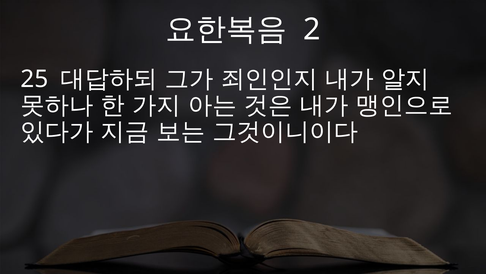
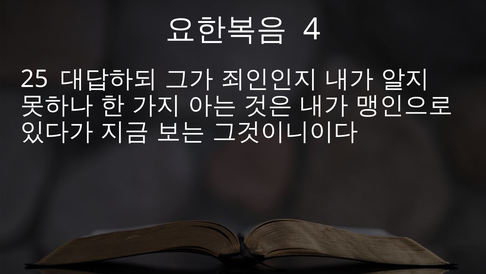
2: 2 -> 4 (312, 29)
